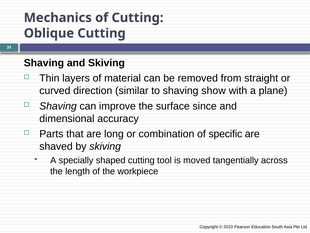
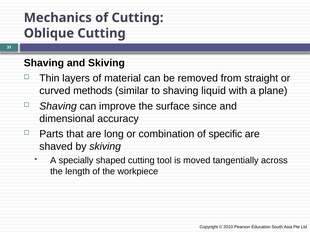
direction: direction -> methods (93, 91)
show: show -> liquid (214, 91)
